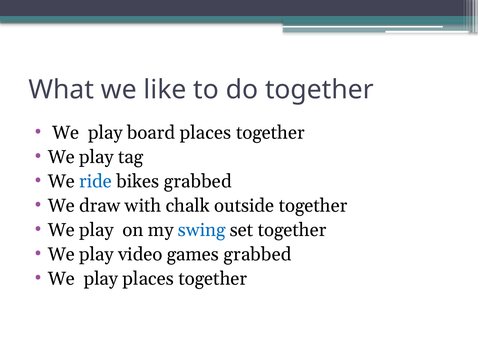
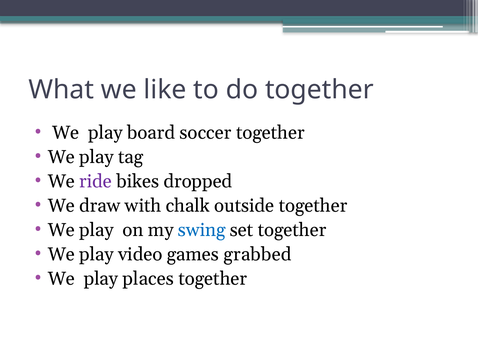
board places: places -> soccer (206, 132)
ride colour: blue -> purple (96, 181)
bikes grabbed: grabbed -> dropped (198, 181)
